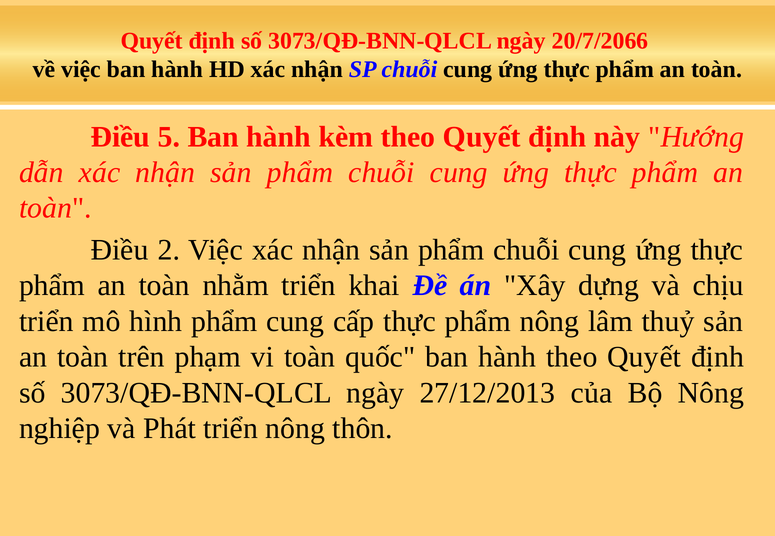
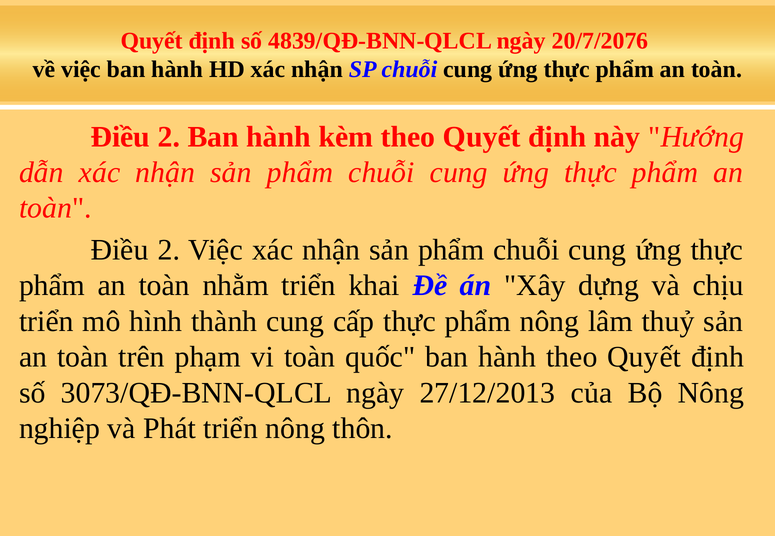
Quyết định số 3073/QĐ-BNN-QLCL: 3073/QĐ-BNN-QLCL -> 4839/QĐ-BNN-QLCL (380, 41)
20/7/2066: 20/7/2066 -> 20/7/2076 (600, 41)
Điều 5: 5 -> 2 (169, 137)
hình phẩm: phẩm -> thành (224, 322)
